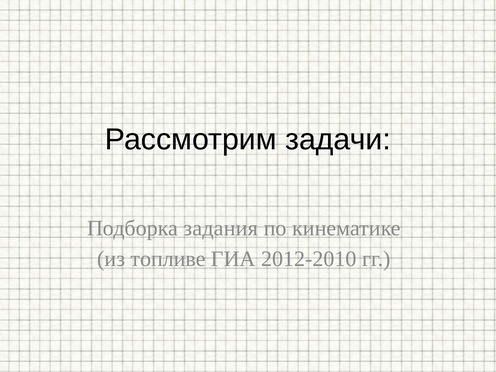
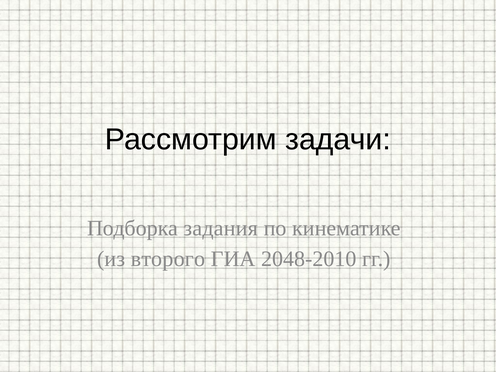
топливе: топливе -> второго (168, 259)
2012-2010: 2012-2010 -> 2048-2010 (309, 259)
